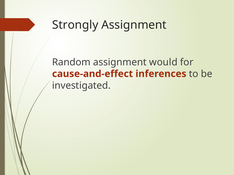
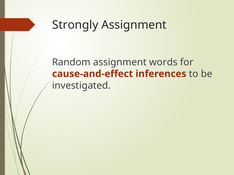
would: would -> words (163, 62)
